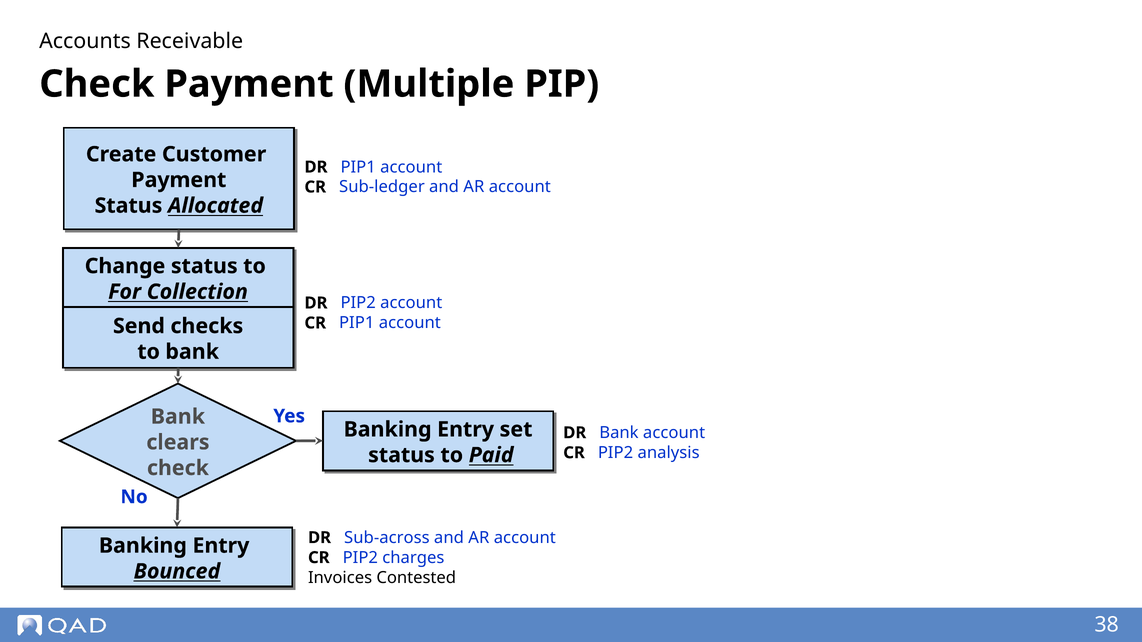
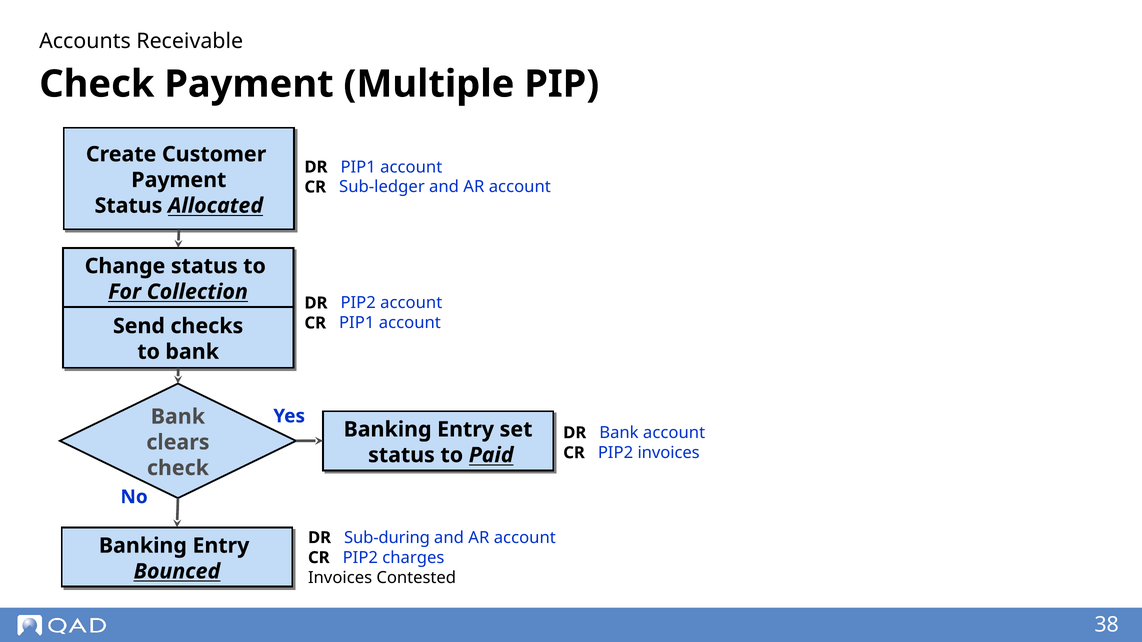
PIP2 analysis: analysis -> invoices (669, 453)
Sub-across: Sub-across -> Sub-during (387, 538)
